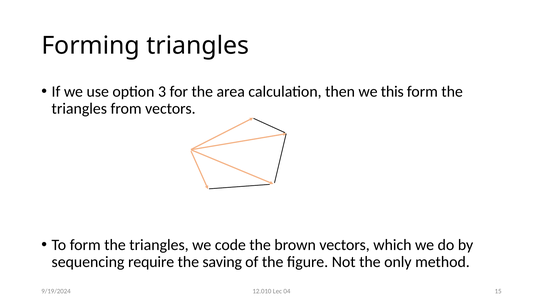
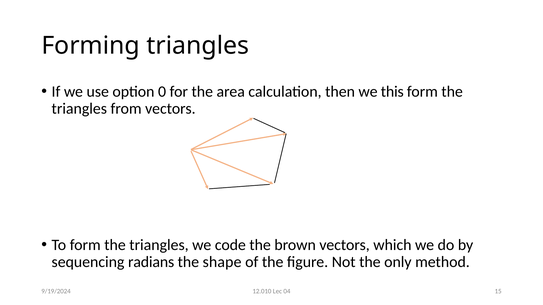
3: 3 -> 0 (162, 92)
require: require -> radians (151, 262)
saving: saving -> shape (222, 262)
